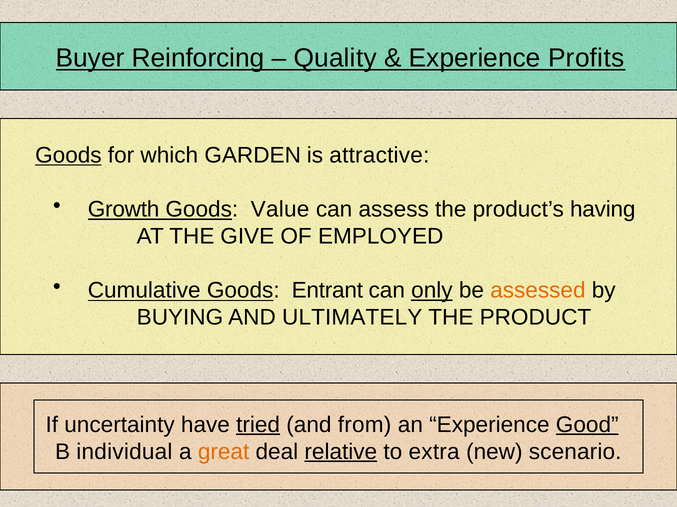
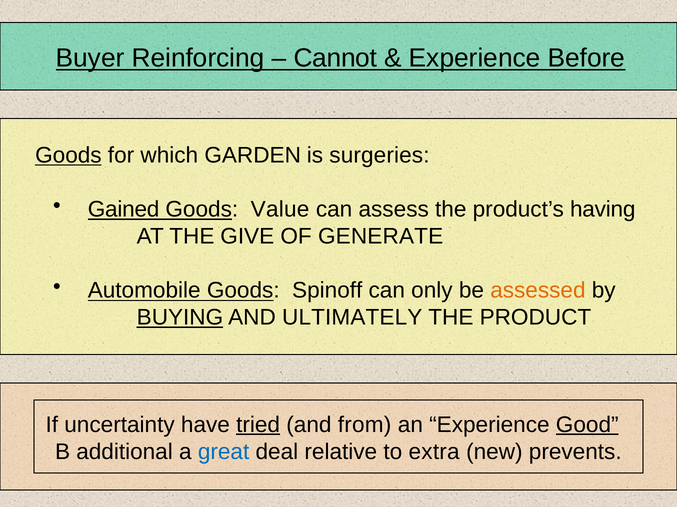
Quality: Quality -> Cannot (335, 58)
Profits: Profits -> Before (586, 58)
attractive: attractive -> surgeries (379, 156)
Growth: Growth -> Gained (124, 210)
EMPLOYED: EMPLOYED -> GENERATE (381, 237)
Cumulative: Cumulative -> Automobile (144, 291)
Entrant: Entrant -> Spinoff (327, 291)
only underline: present -> none (432, 291)
BUYING underline: none -> present (180, 318)
individual: individual -> additional (125, 452)
great colour: orange -> blue (224, 452)
relative underline: present -> none (341, 452)
scenario: scenario -> prevents (575, 452)
